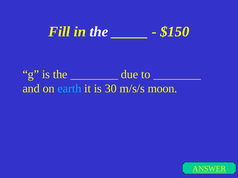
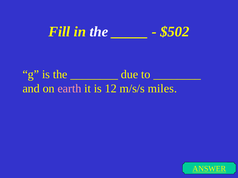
$150: $150 -> $502 (175, 32)
earth colour: light blue -> pink (69, 89)
30: 30 -> 12 (111, 89)
moon: moon -> miles (162, 89)
